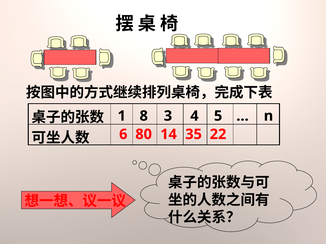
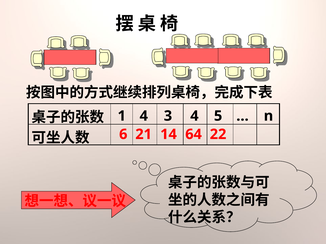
1 8: 8 -> 4 (144, 116)
80: 80 -> 21 (144, 135)
35: 35 -> 64 (194, 135)
